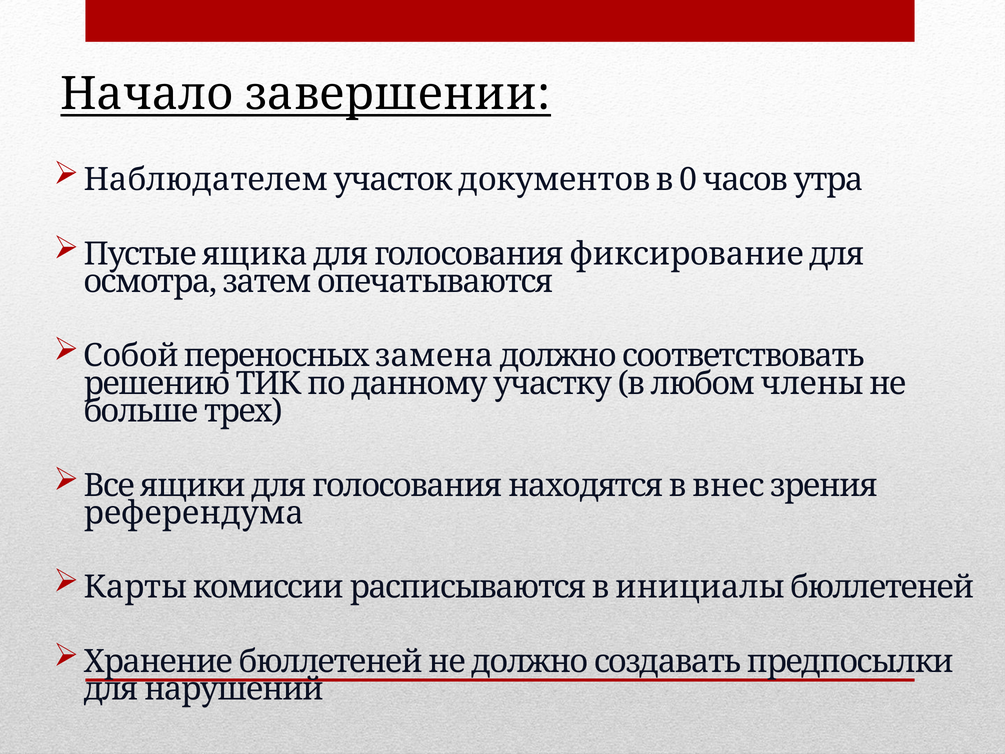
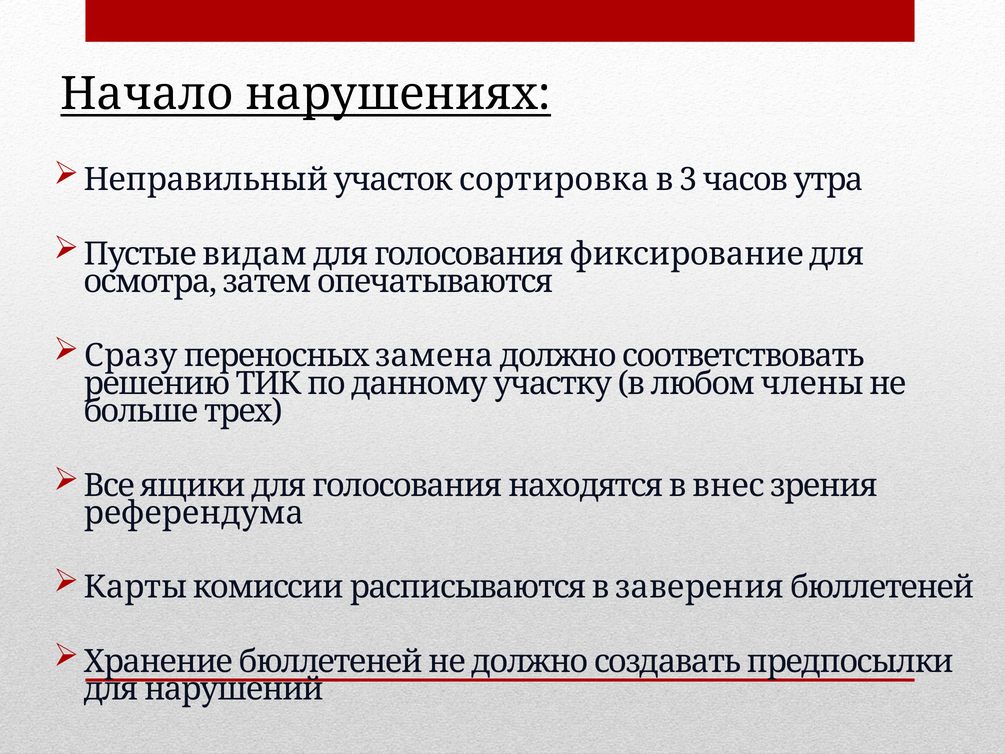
завершении: завершении -> нарушениях (398, 94)
Наблюдателем: Наблюдателем -> Неправильный (206, 180)
документов: документов -> сортировка (554, 180)
0: 0 -> 3 (688, 180)
ящика: ящика -> видам (255, 254)
Собой: Собой -> Сразу (131, 356)
инициалы: инициалы -> заверения (700, 587)
